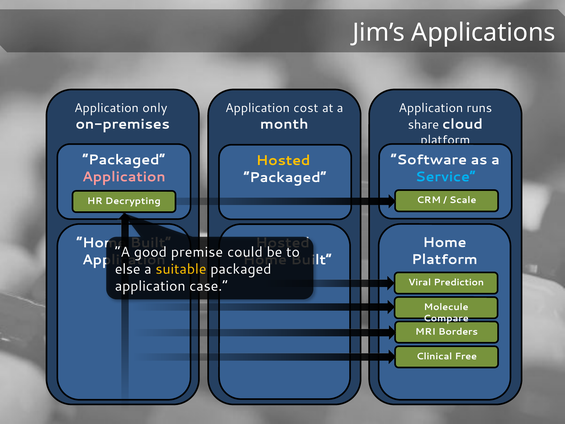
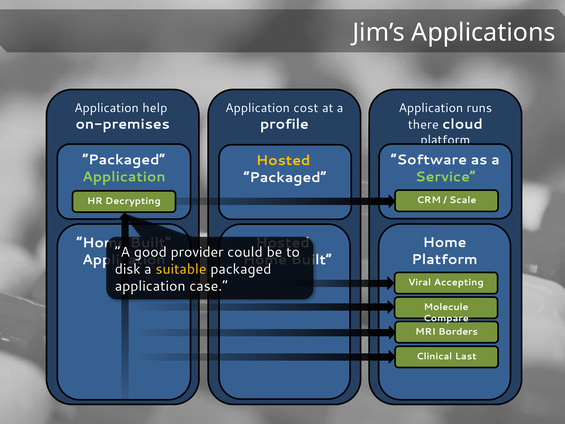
only: only -> help (155, 108)
month: month -> profile (284, 124)
share: share -> there (423, 125)
Application colour: pink -> light green (124, 177)
Service colour: light blue -> light green (445, 177)
premise: premise -> provider (197, 252)
else: else -> disk (128, 269)
Prediction: Prediction -> Accepting (459, 282)
Free: Free -> Last (466, 356)
